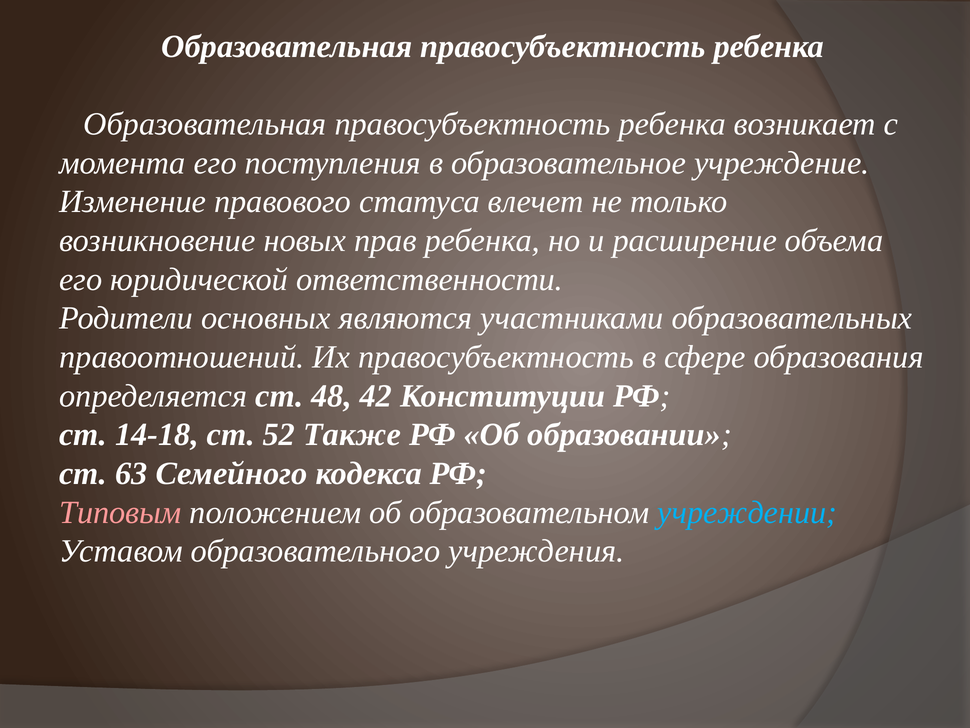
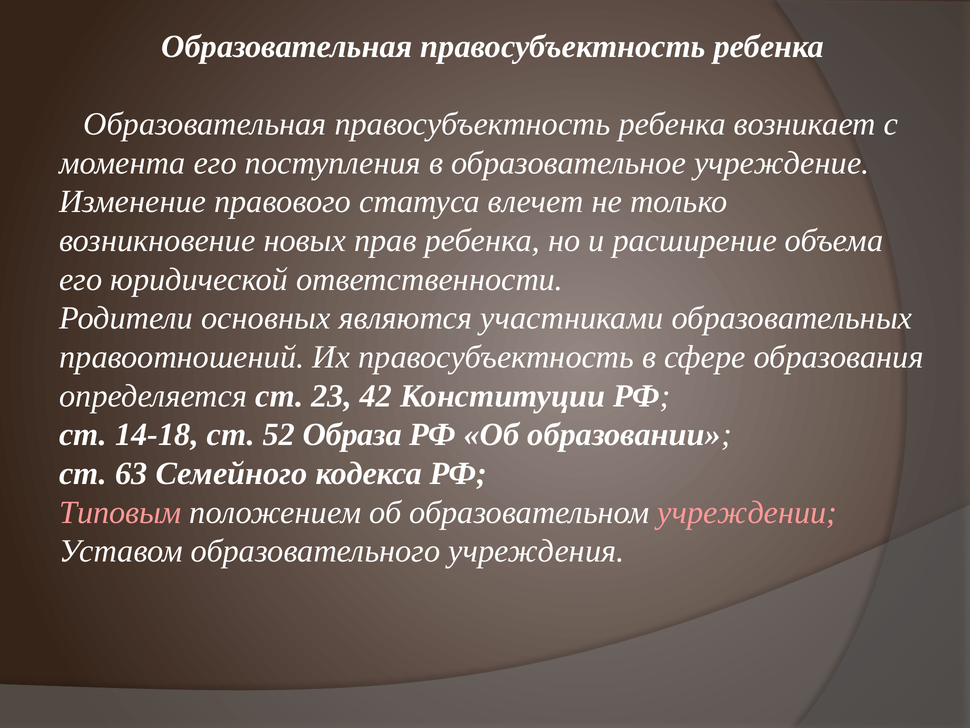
48: 48 -> 23 (331, 396)
Также: Также -> Образа (352, 434)
учреждении colour: light blue -> pink (747, 512)
